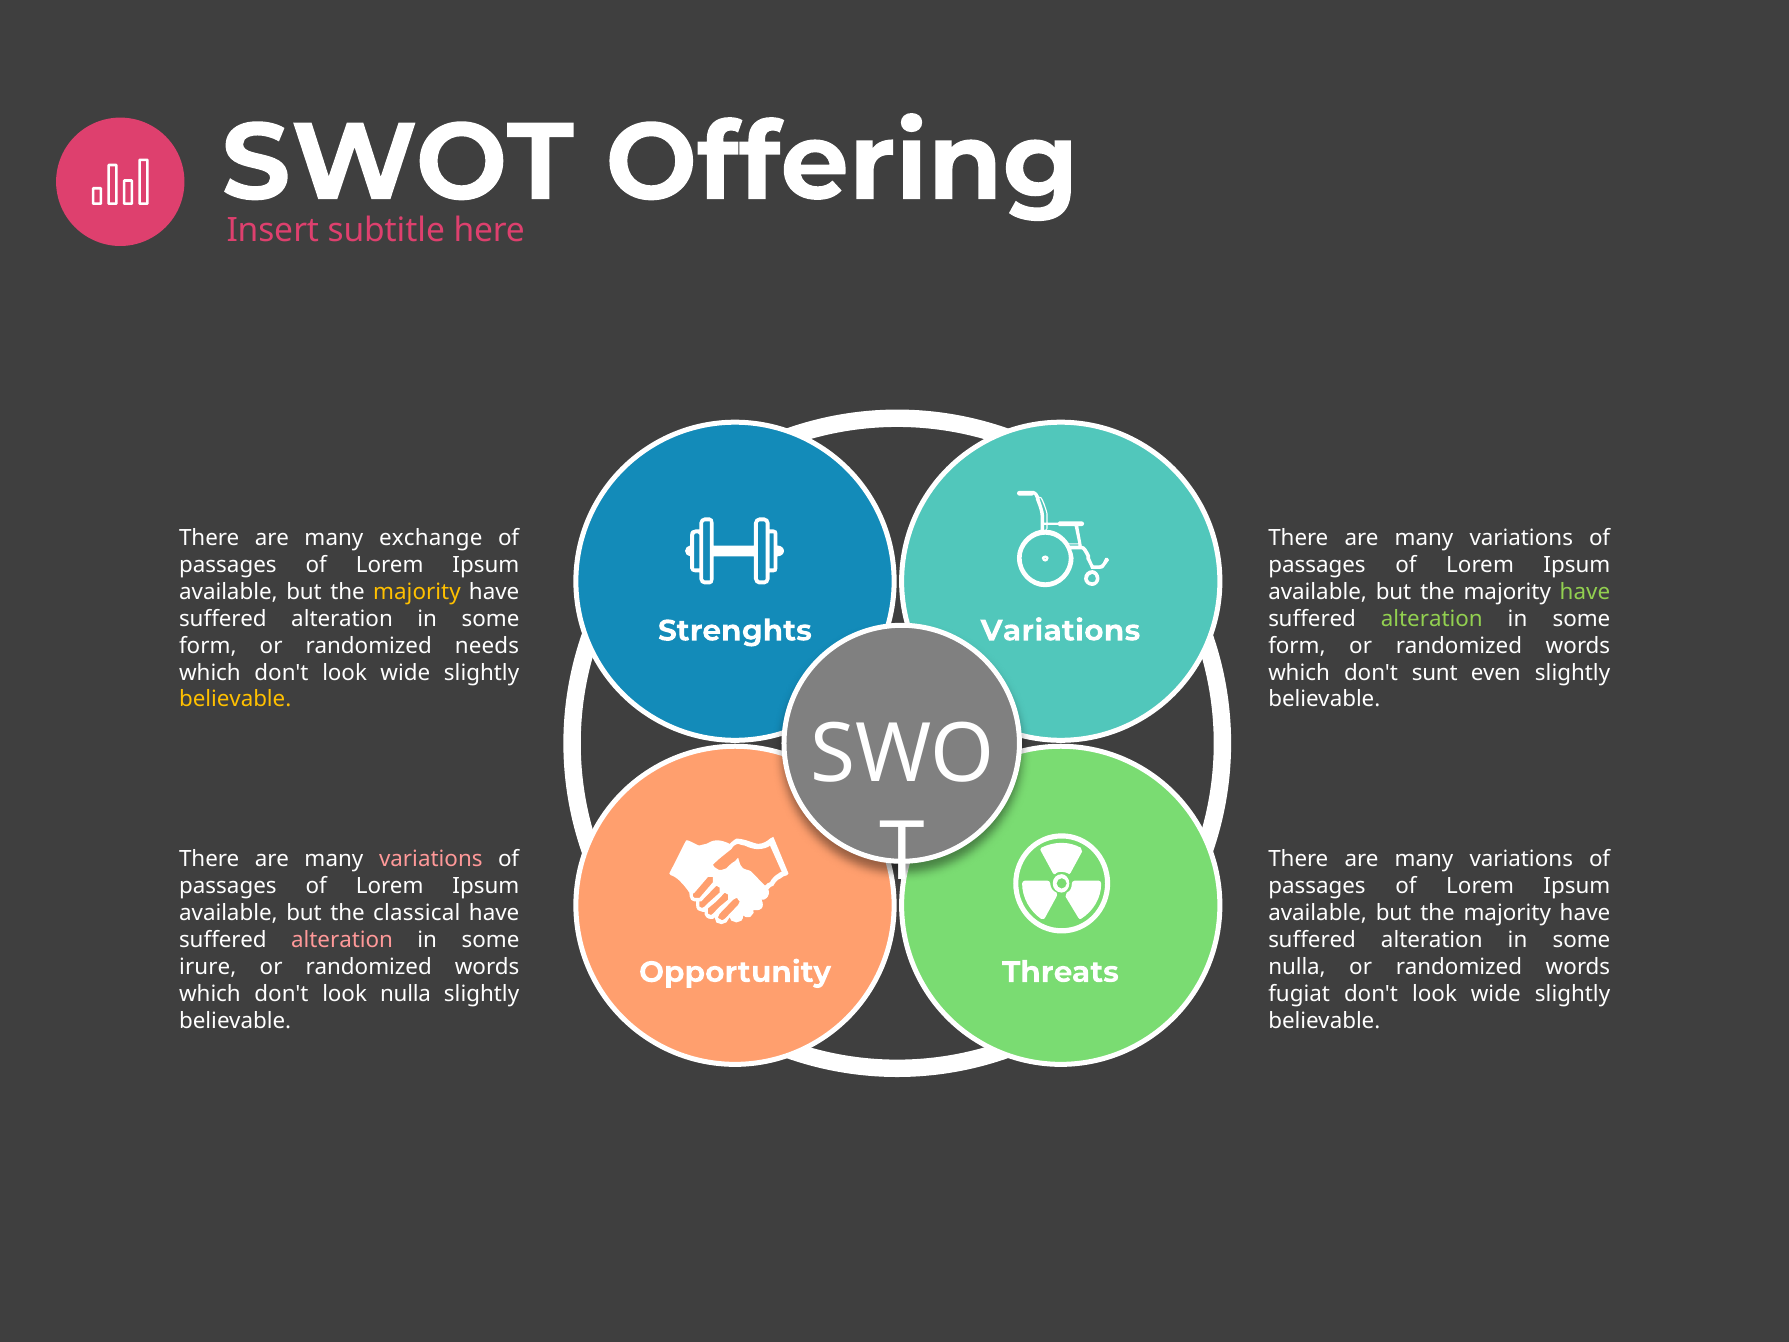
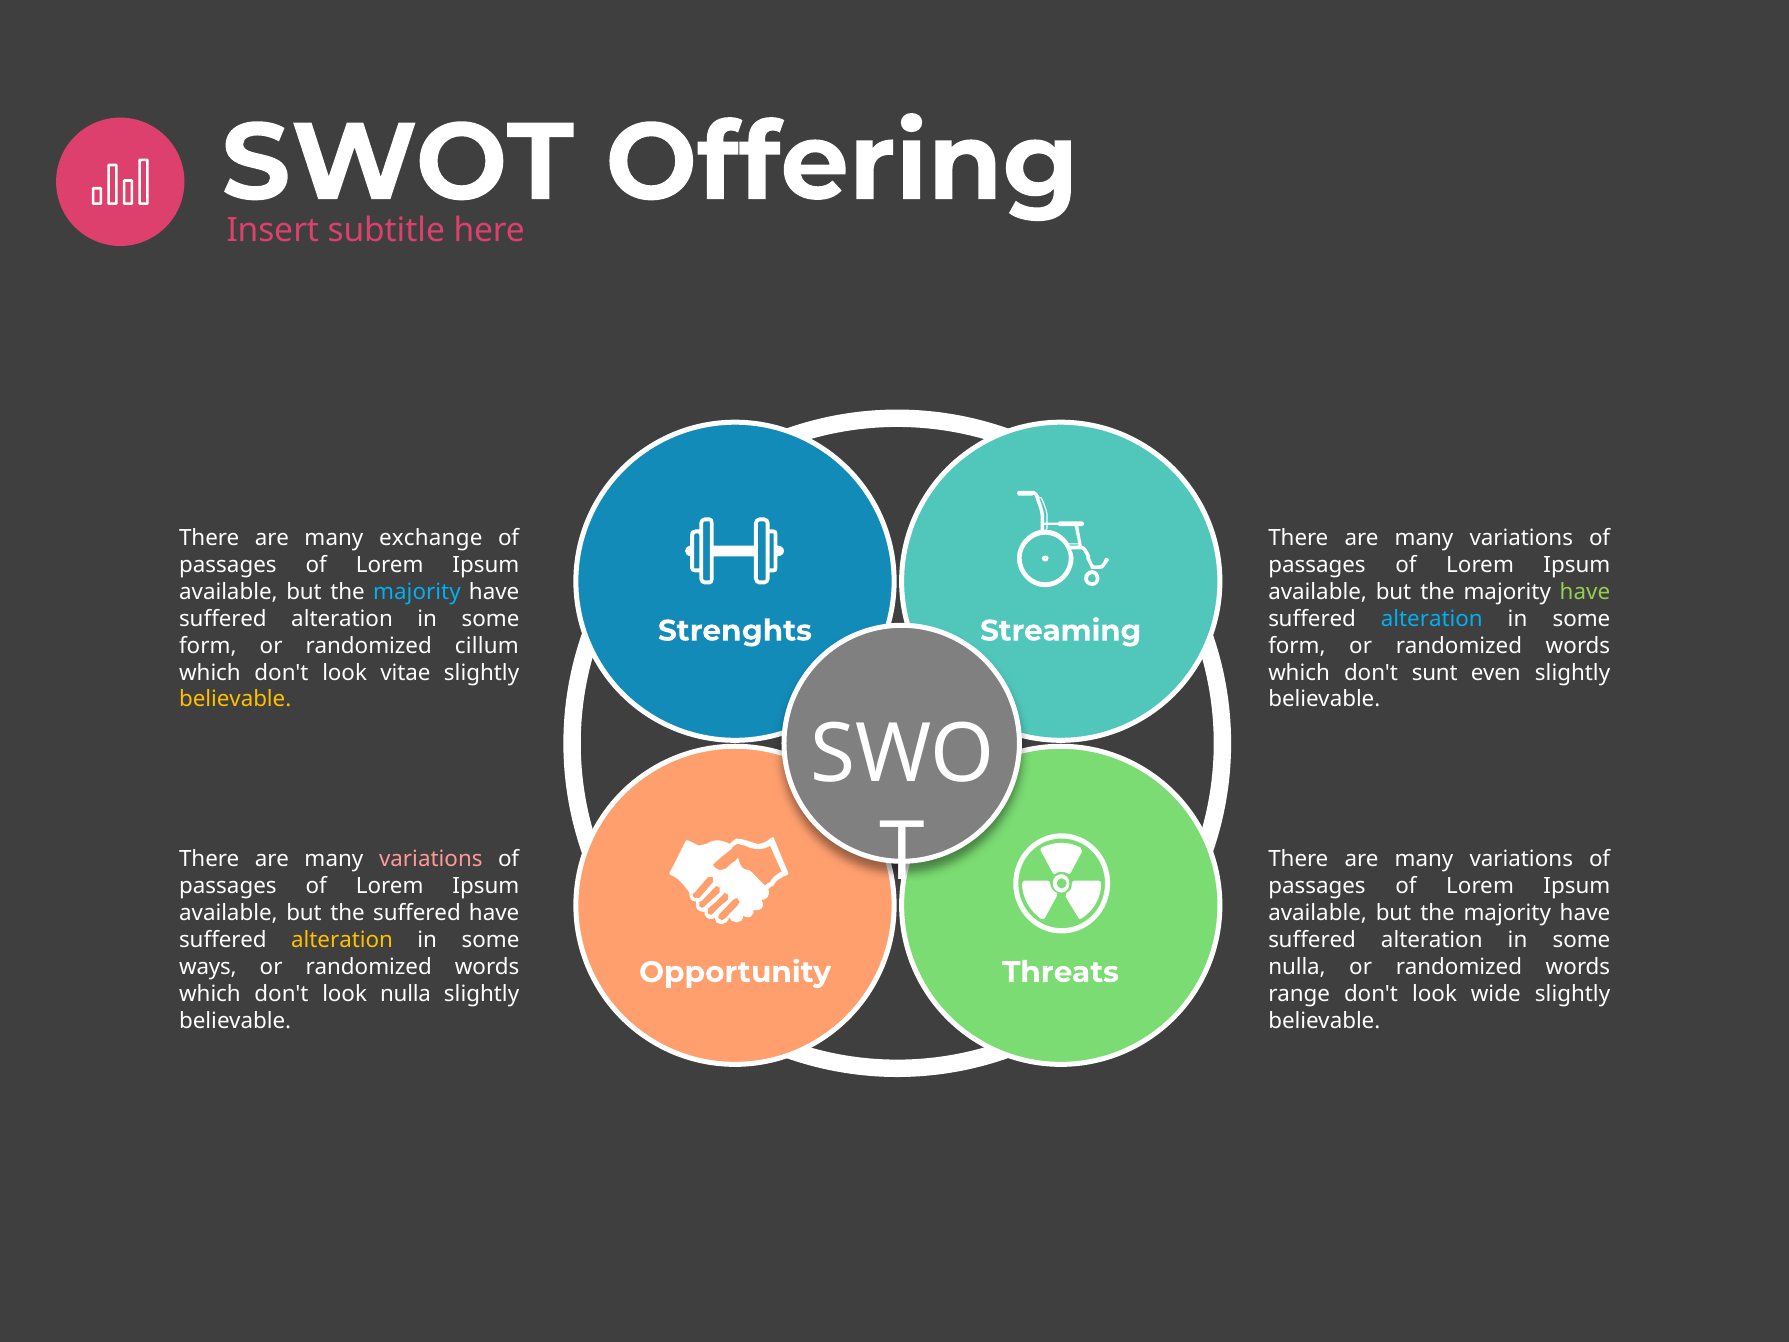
majority colour: yellow -> light blue (417, 592)
alteration colour: light green -> light blue (1432, 619)
Variations: Variations -> Streaming (1061, 631)
needs: needs -> cillum (487, 646)
which don't look wide: wide -> vitae (405, 673)
the classical: classical -> suffered (417, 913)
alteration colour: pink -> yellow (342, 940)
irure: irure -> ways (208, 967)
fugiat: fugiat -> range (1299, 994)
